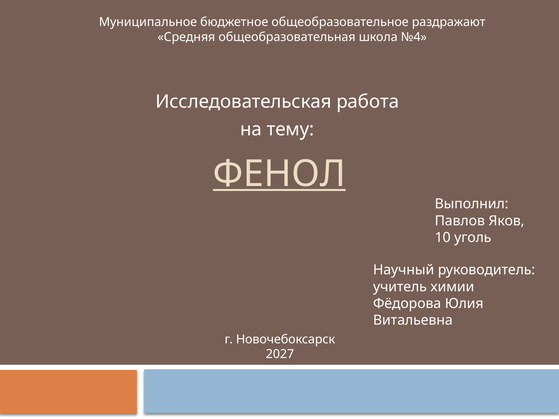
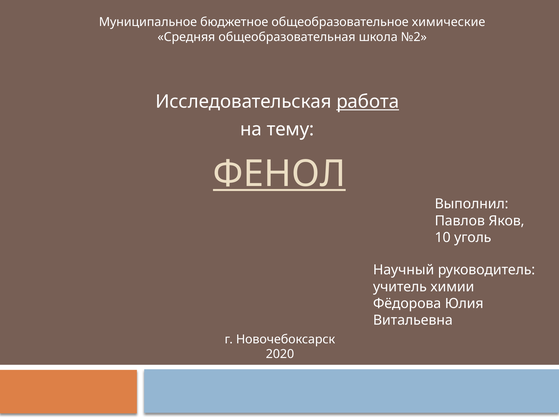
раздражают: раздражают -> химические (449, 22)
№4: №4 -> №2 (414, 37)
работа underline: none -> present (368, 102)
2027: 2027 -> 2020 (280, 354)
